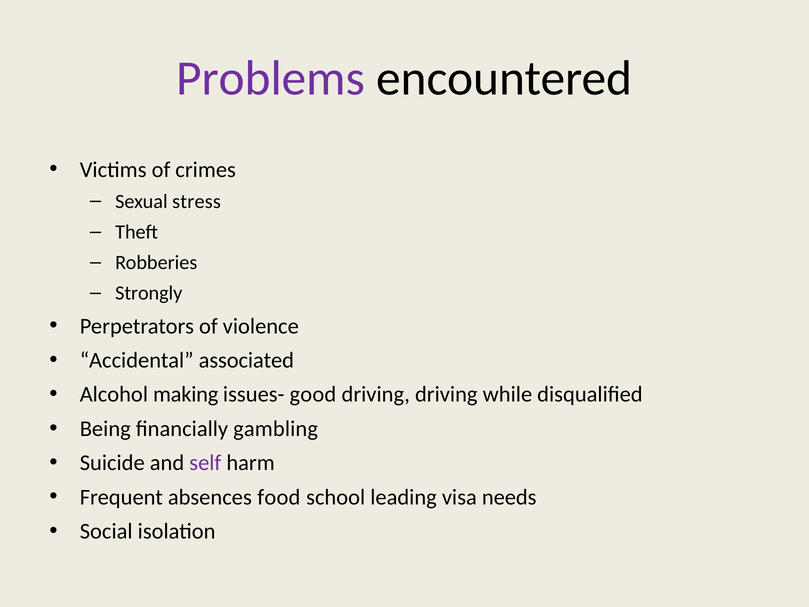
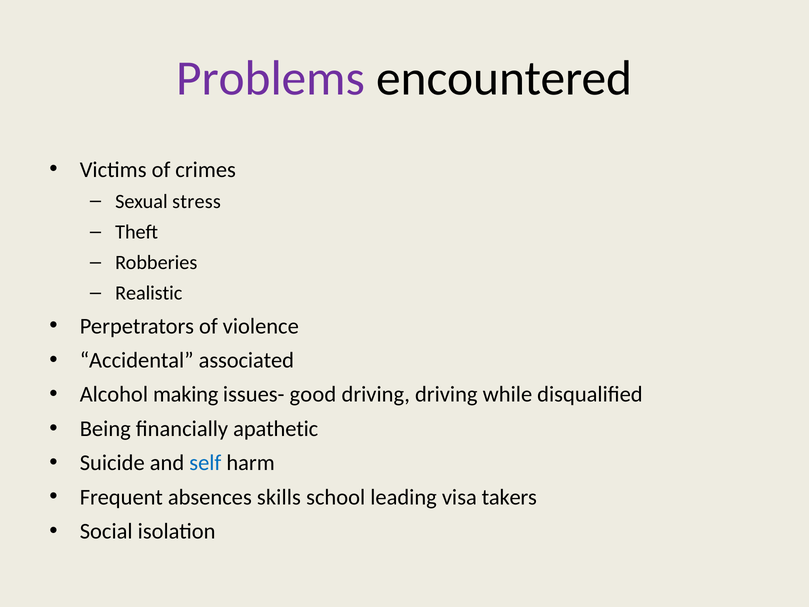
Strongly: Strongly -> Realistic (149, 293)
gambling: gambling -> apathetic (276, 429)
self colour: purple -> blue (205, 463)
food: food -> skills (279, 497)
needs: needs -> takers (509, 497)
